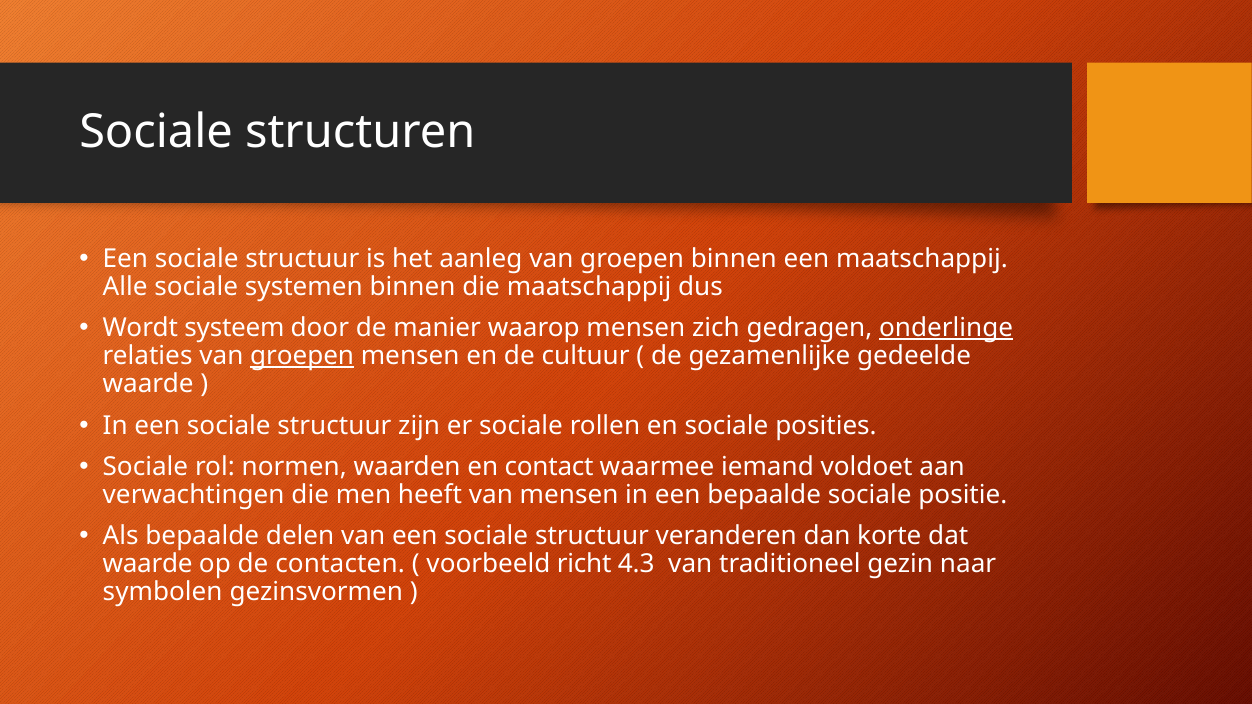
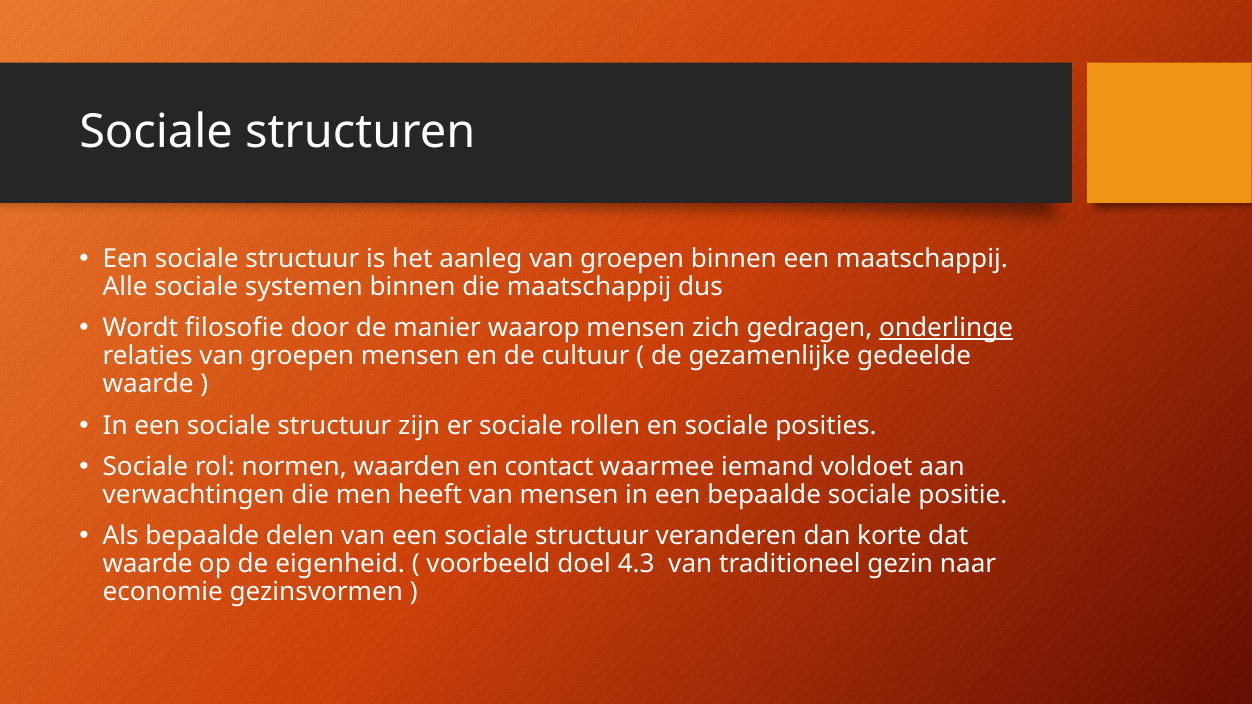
systeem: systeem -> filosofie (234, 328)
groepen underline: present -> none (302, 356)
contacten: contacten -> eigenheid (340, 564)
richt: richt -> doel (584, 564)
symbolen: symbolen -> economie (163, 592)
